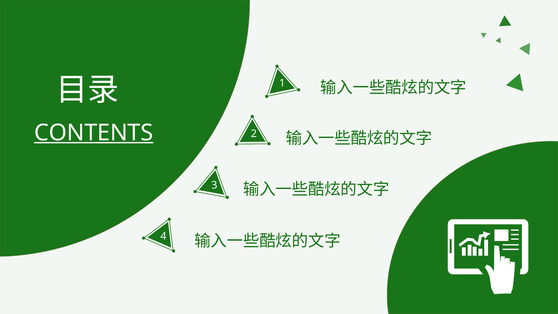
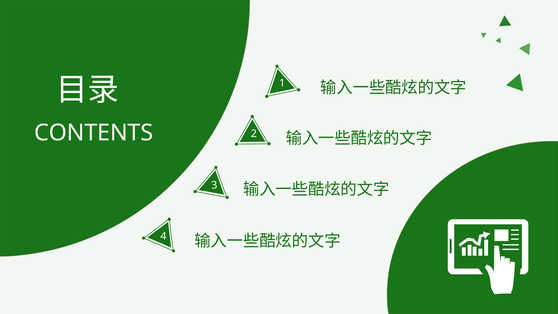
CONTENTS underline: present -> none (94, 133)
